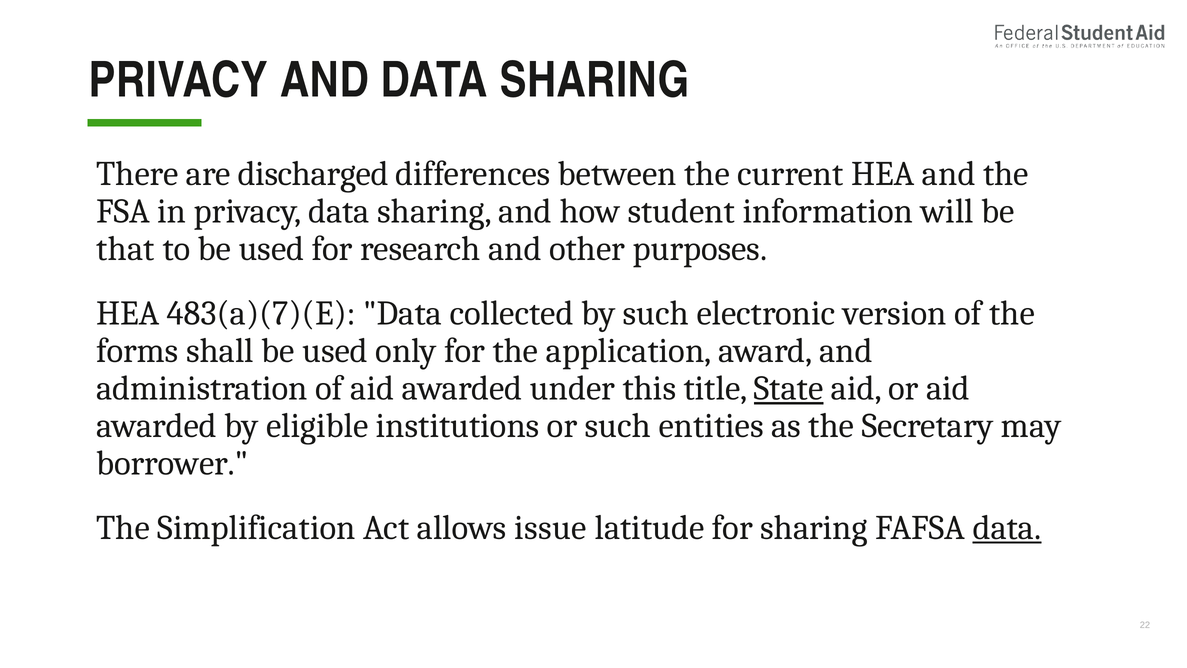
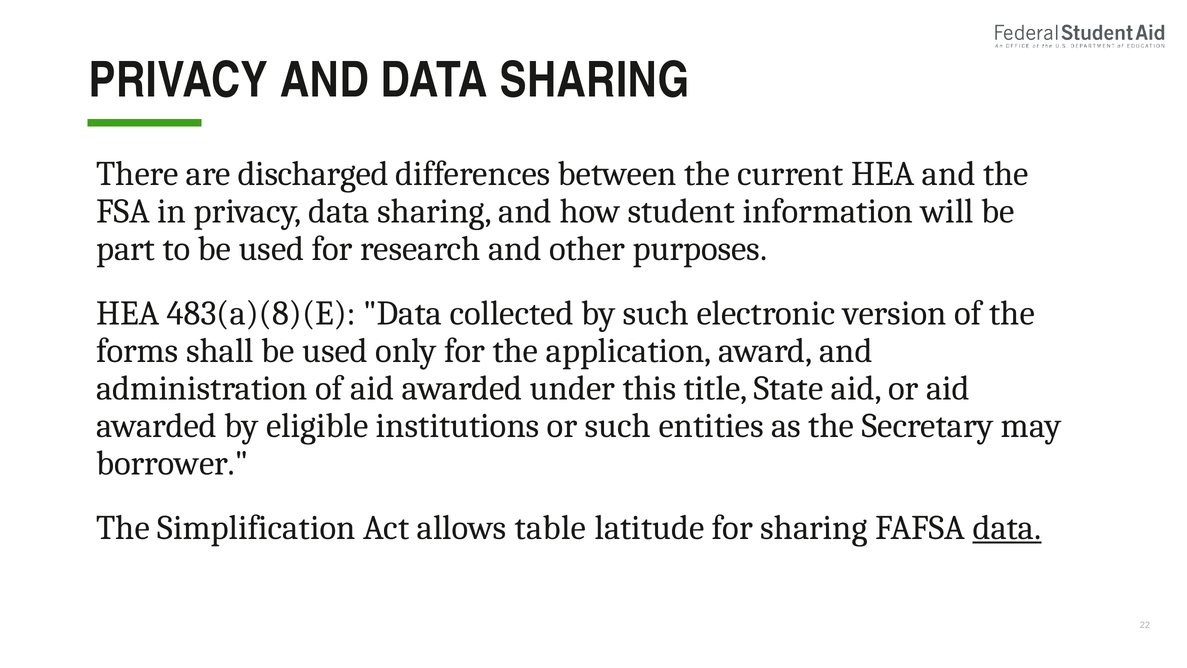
that: that -> part (126, 249)
483(a)(7)(E: 483(a)(7)(E -> 483(a)(8)(E (261, 313)
State underline: present -> none (789, 388)
issue: issue -> table (550, 528)
